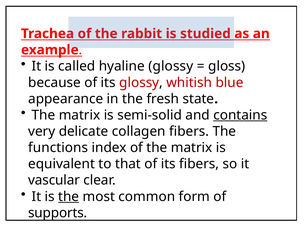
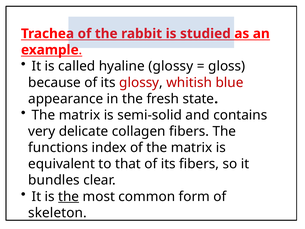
contains underline: present -> none (240, 115)
vascular: vascular -> bundles (54, 180)
supports: supports -> skeleton (58, 213)
